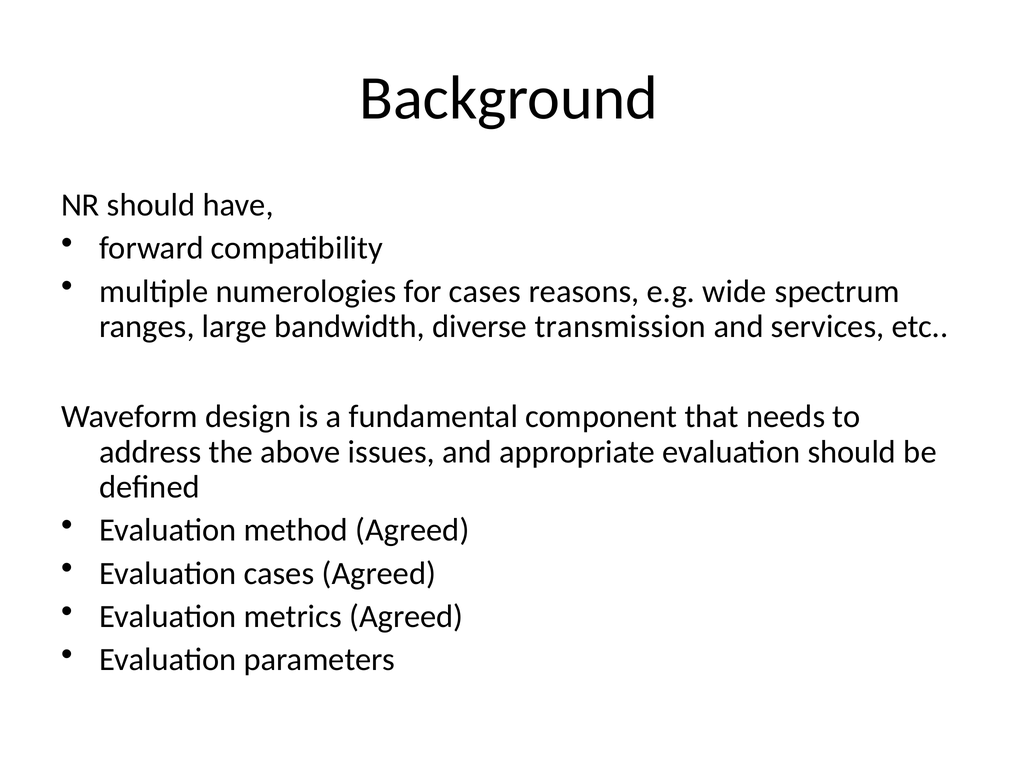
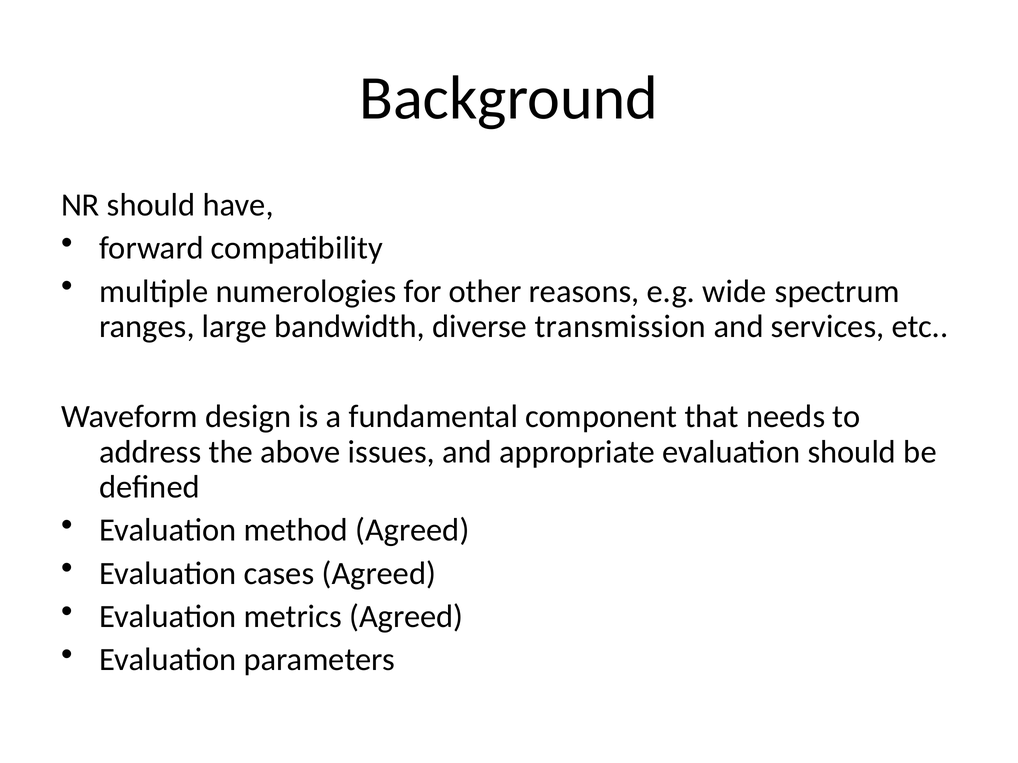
for cases: cases -> other (485, 292)
